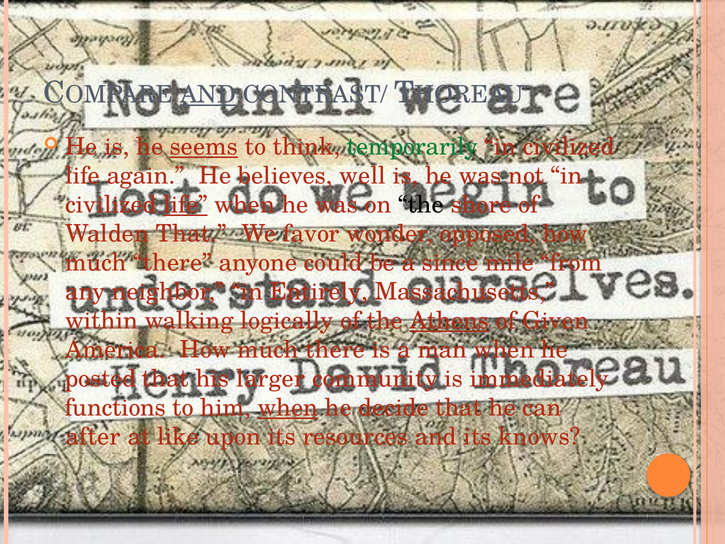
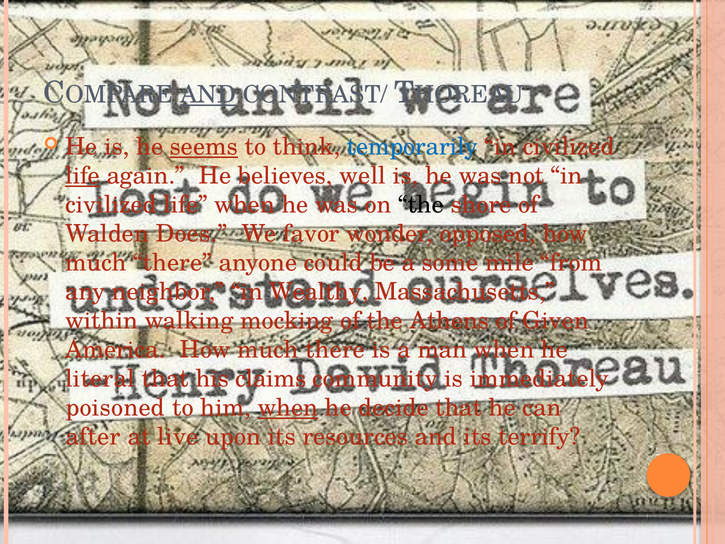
temporarily colour: green -> blue (412, 147)
life underline: none -> present (83, 176)
life underline: present -> none (186, 205)
Walden That: That -> Does (191, 234)
since: since -> some (450, 263)
Entirely: Entirely -> Wealthy (319, 292)
logically: logically -> mocking (287, 321)
Athens underline: present -> none (449, 321)
posted: posted -> literal (100, 379)
larger: larger -> claims (271, 379)
functions: functions -> poisoned (115, 408)
like: like -> live (178, 437)
knows: knows -> terrify (540, 437)
